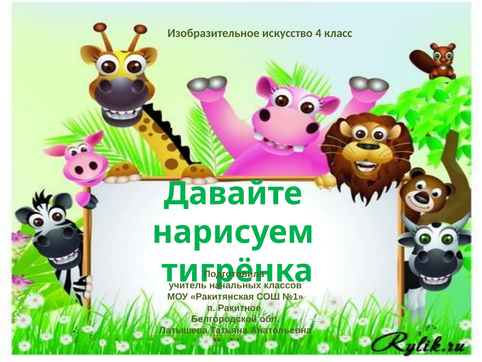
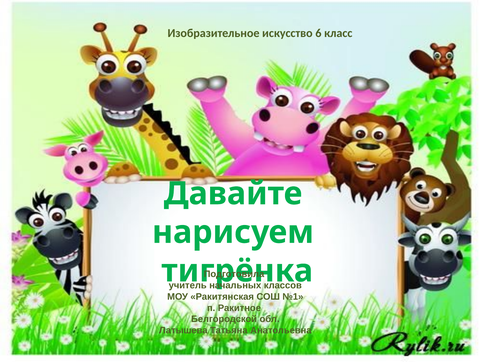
4: 4 -> 6 (318, 33)
